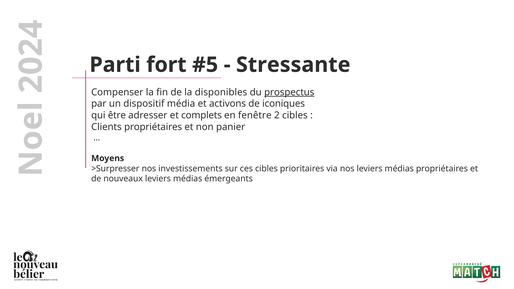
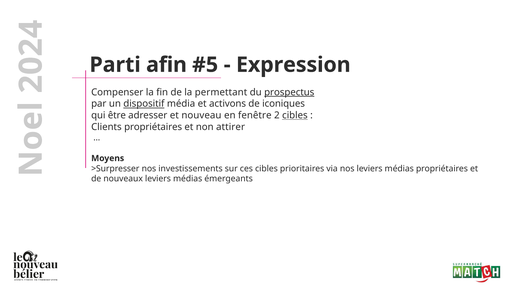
fort: fort -> afin (167, 65)
Stressante: Stressante -> Expression (293, 65)
disponibles: disponibles -> permettant (221, 92)
dispositif underline: none -> present (144, 104)
complets: complets -> nouveau (201, 115)
cibles underline: none -> present (295, 115)
panier: panier -> attirer (231, 127)
